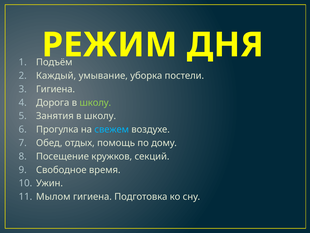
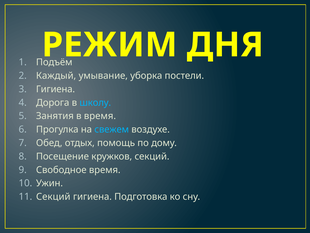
школу colour: light green -> light blue (95, 102)
Занятия в школу: школу -> время (100, 116)
Мылом: Мылом -> Секций (53, 196)
